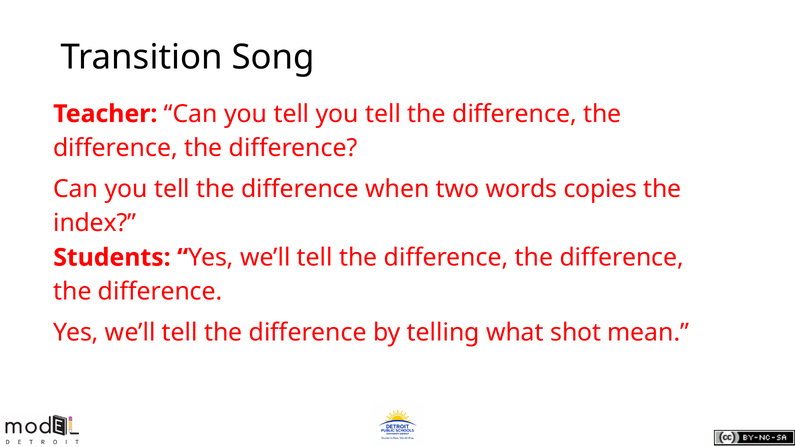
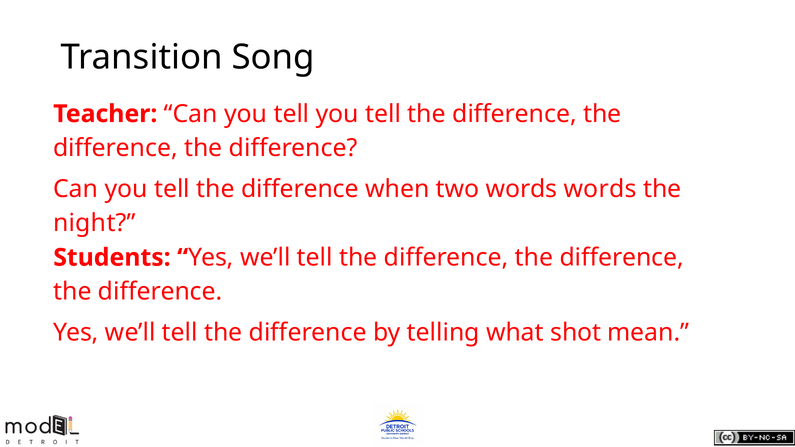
words copies: copies -> words (600, 189)
index: index -> night (94, 223)
